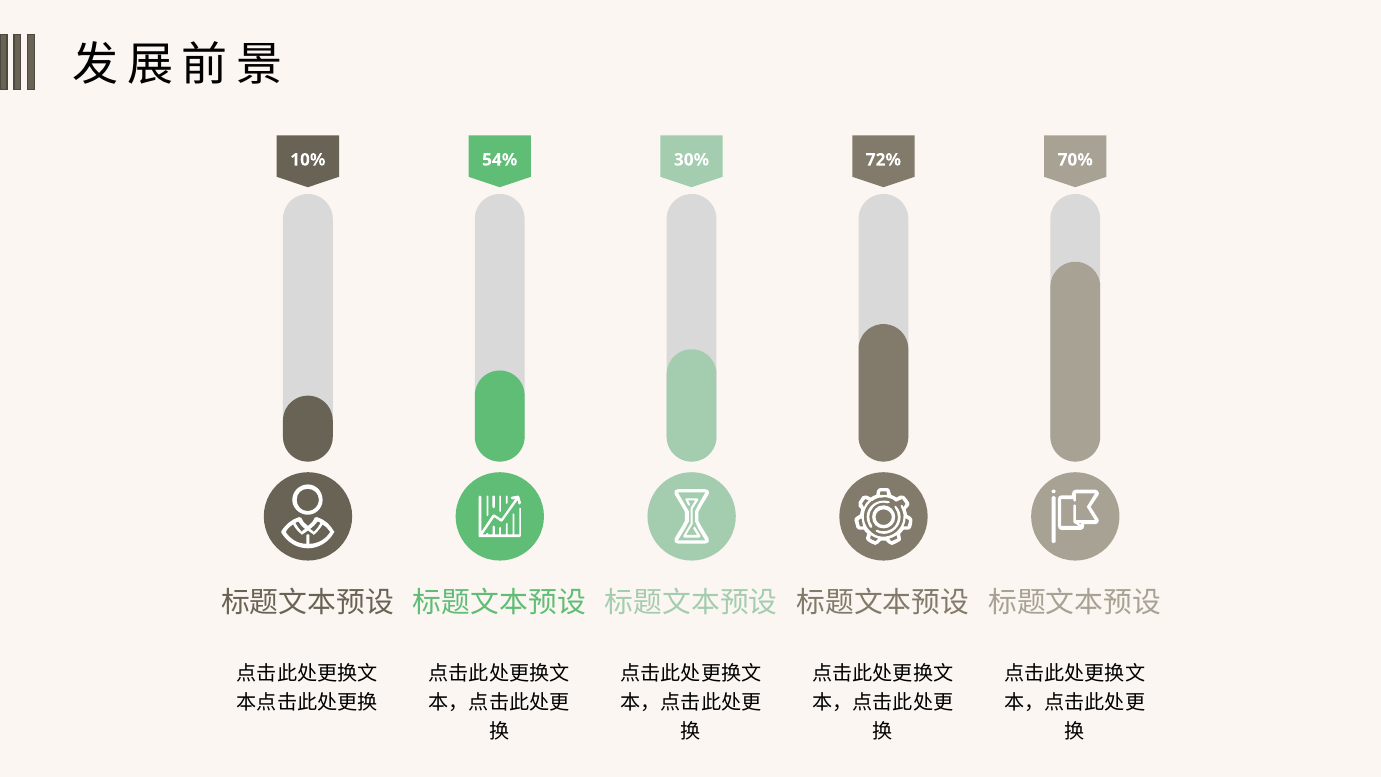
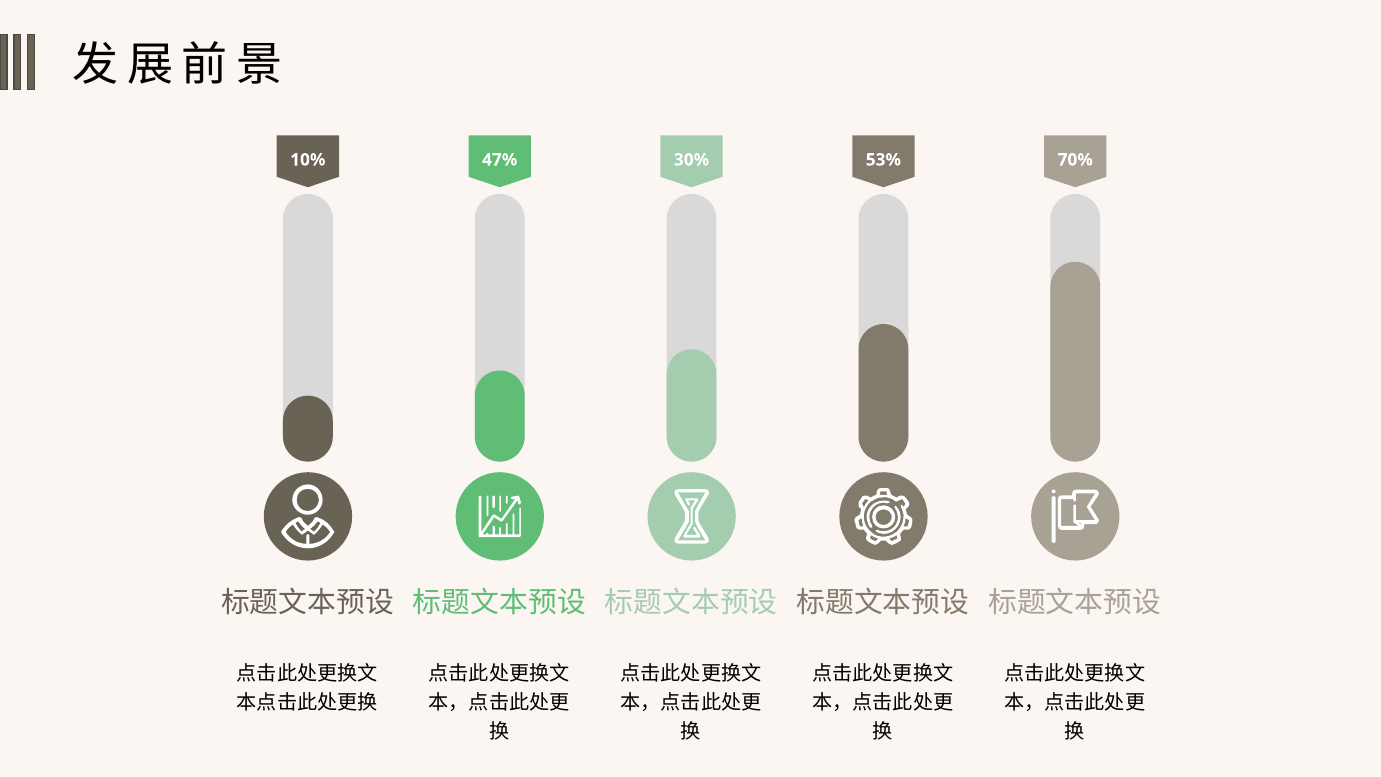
54%: 54% -> 47% (500, 160)
72%: 72% -> 53% (883, 160)
